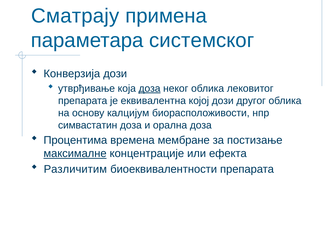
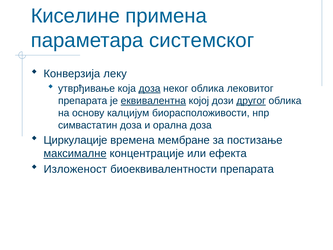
Сматрају: Сматрају -> Киселине (75, 16)
Конверзија дози: дози -> леку (115, 74)
еквивалентна underline: none -> present (153, 101)
другог underline: none -> present (251, 101)
Процентима: Процентима -> Циркулације (75, 140)
Различитим: Различитим -> Изложеност (75, 169)
